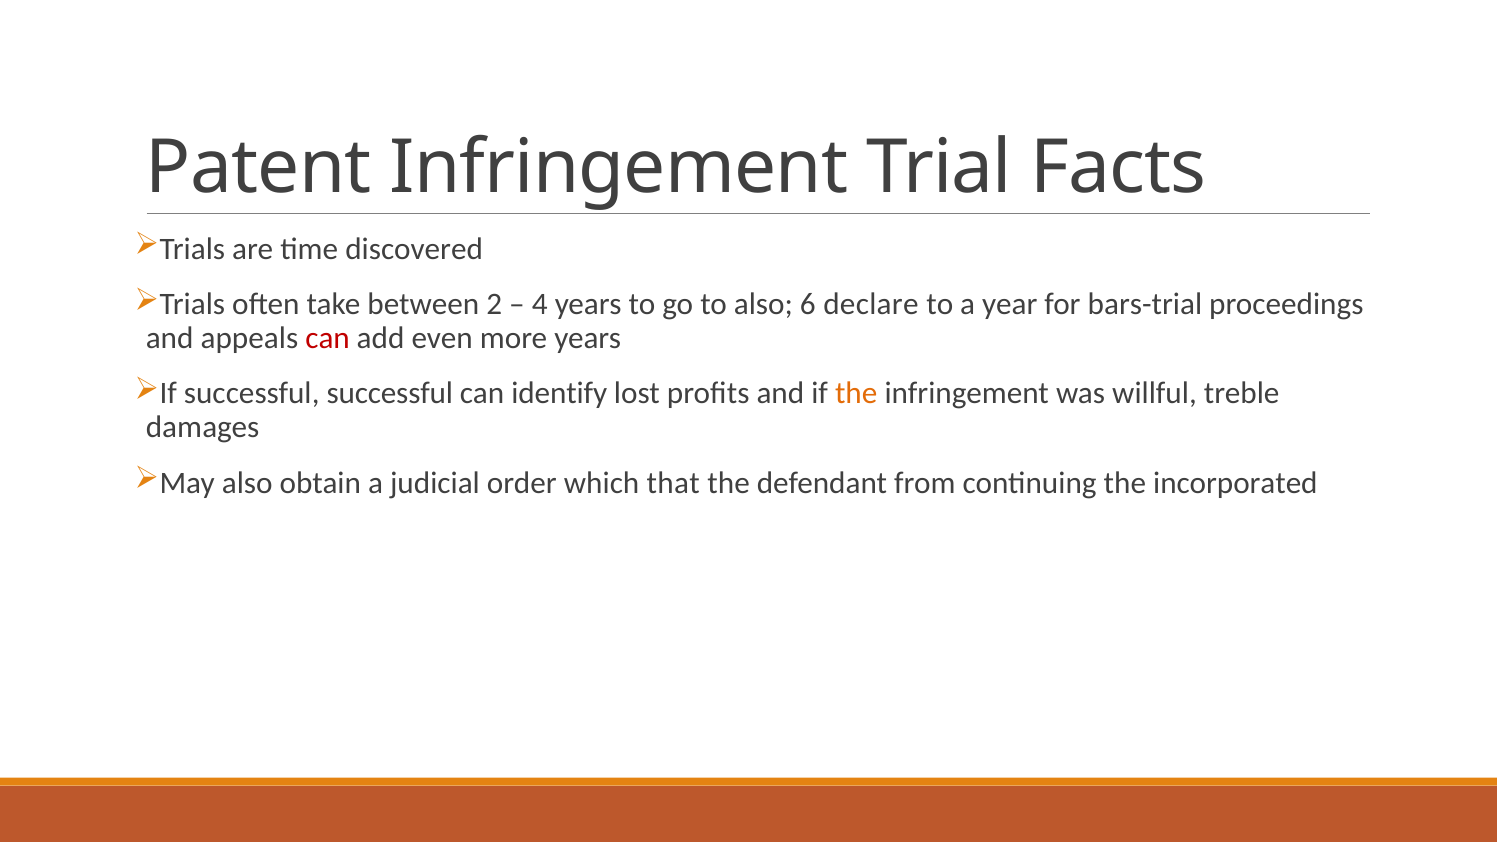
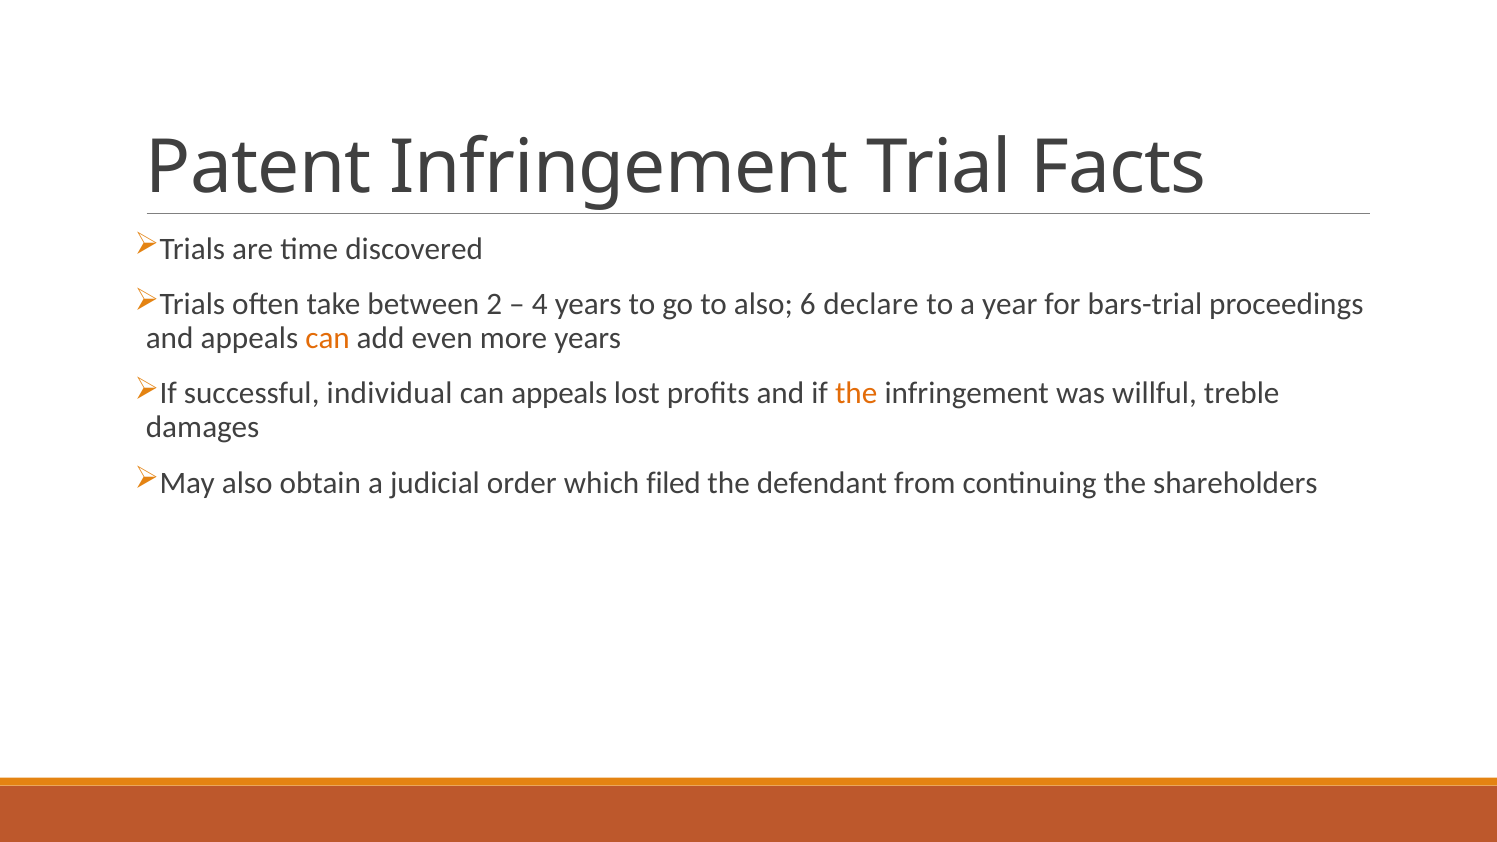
can colour: red -> orange (328, 338)
successful successful: successful -> individual (390, 394)
can identify: identify -> appeals (559, 394)
that: that -> filed (674, 483)
incorporated: incorporated -> shareholders (1235, 483)
